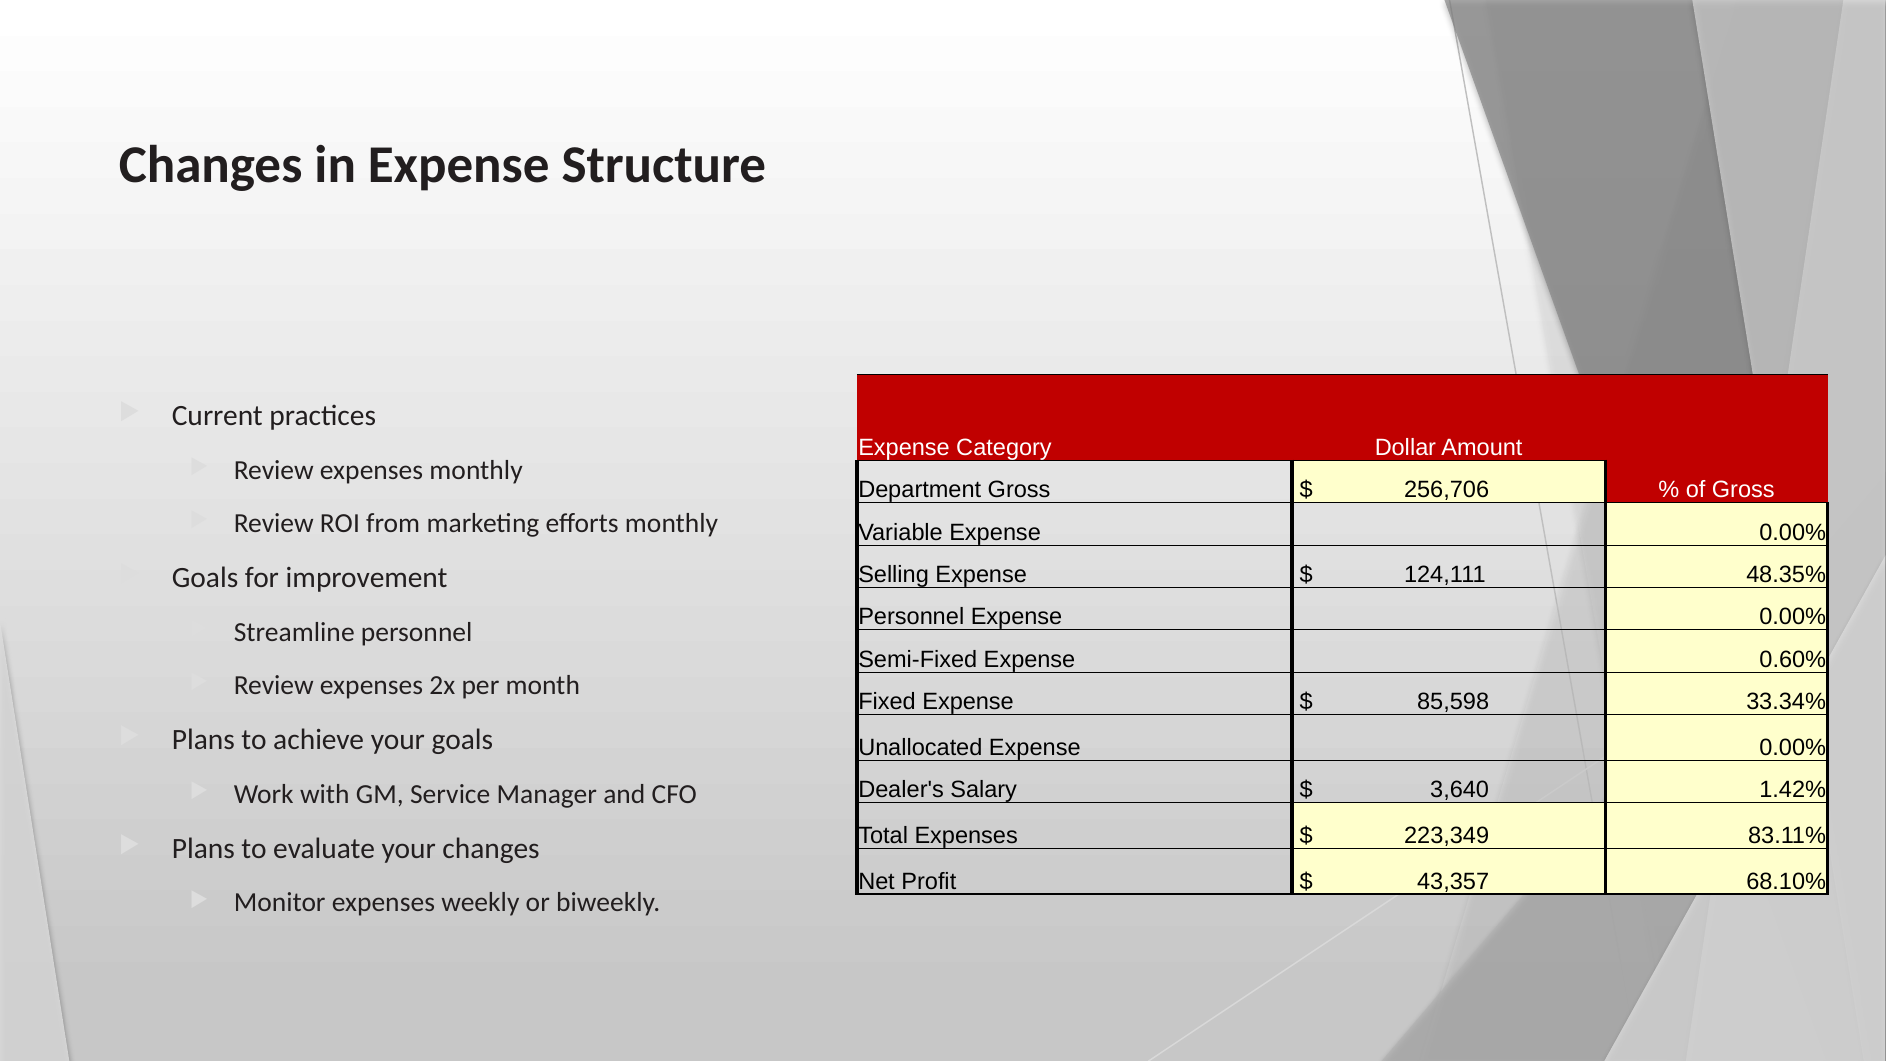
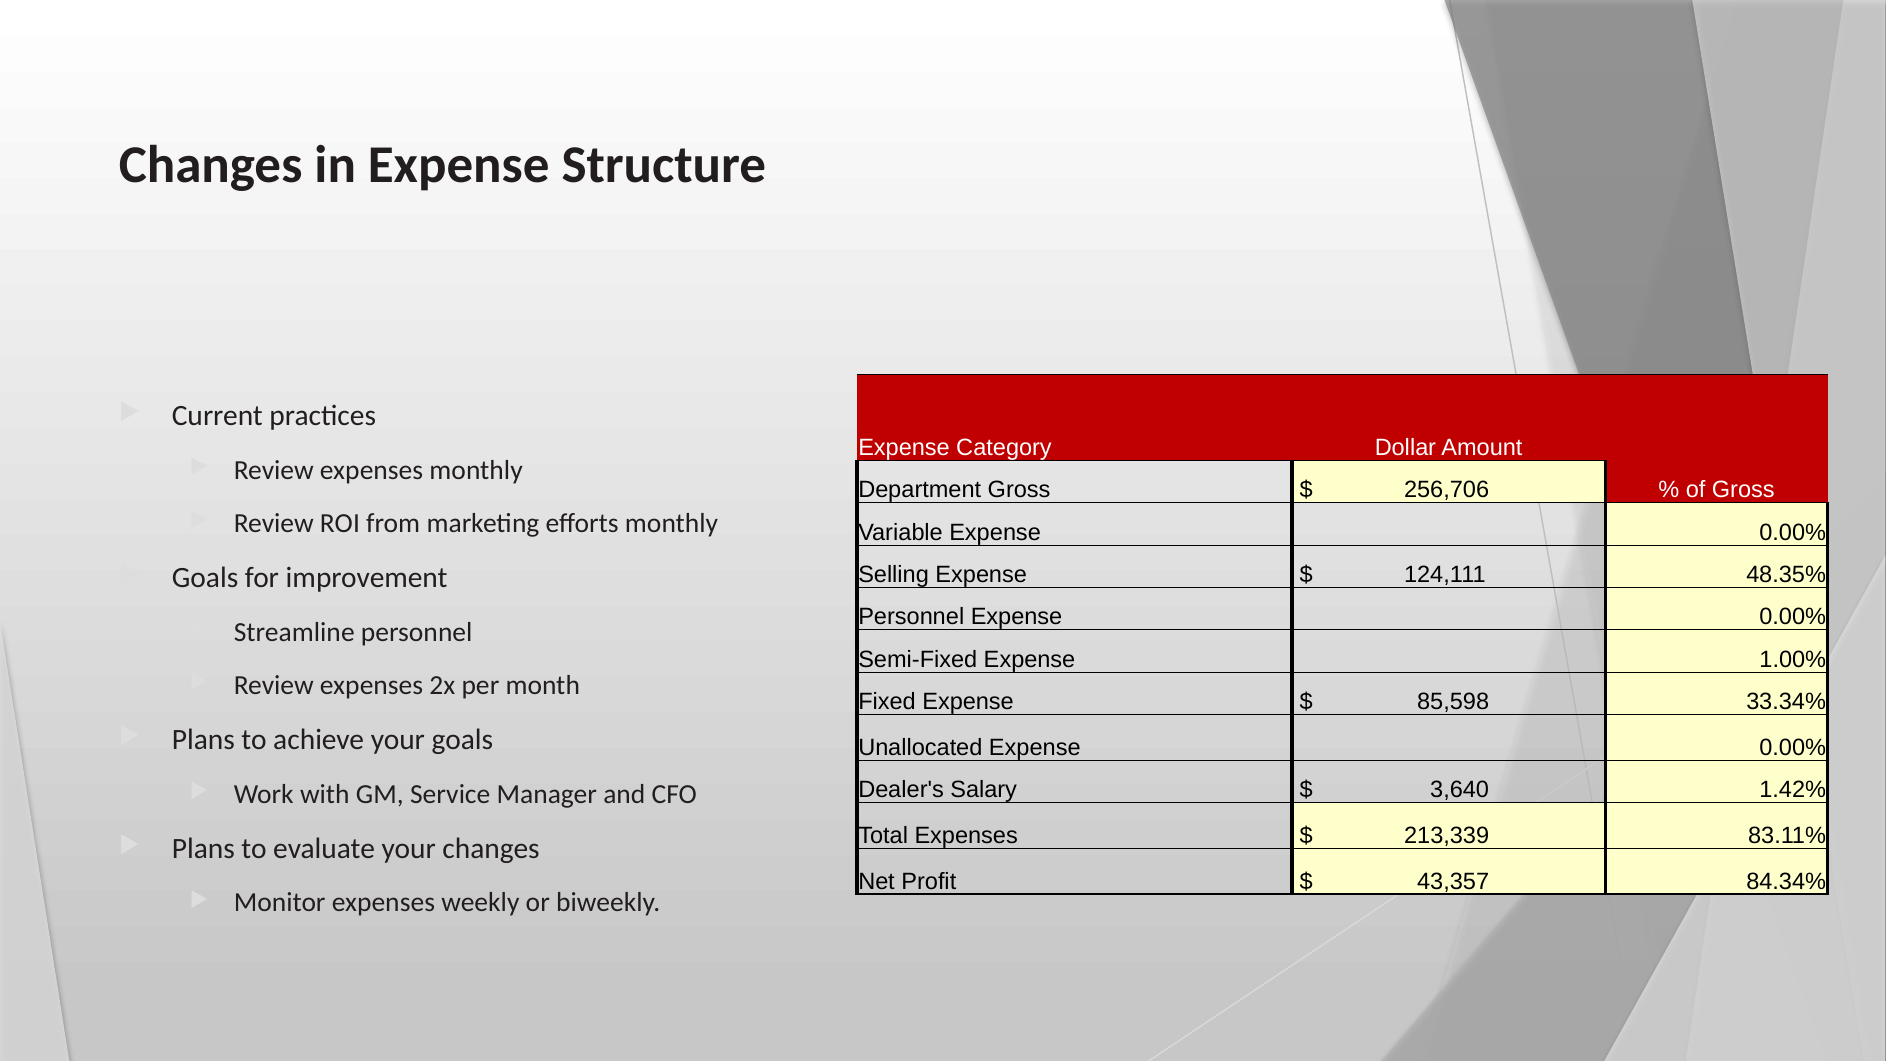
0.60%: 0.60% -> 1.00% (1793, 660)
223,349: 223,349 -> 213,339 (1447, 836)
68.10%: 68.10% -> 84.34% (1786, 881)
